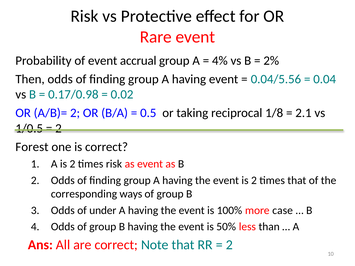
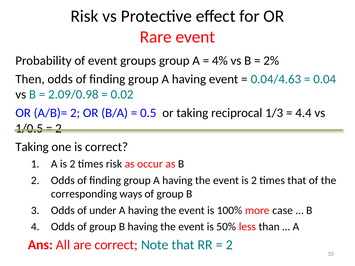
accrual: accrual -> groups (138, 61)
0.04/5.56: 0.04/5.56 -> 0.04/4.63 (276, 79)
0.17/0.98: 0.17/0.98 -> 2.09/0.98 (73, 95)
1/8: 1/8 -> 1/3 (274, 113)
2.1: 2.1 -> 4.4 (303, 113)
Forest: Forest -> Taking (32, 147)
as event: event -> occur (150, 164)
